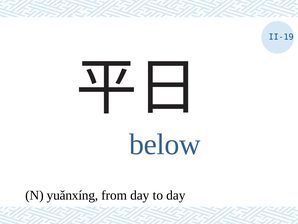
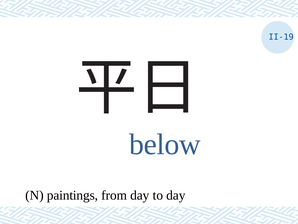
yuǎnxíng: yuǎnxíng -> paintings (73, 195)
